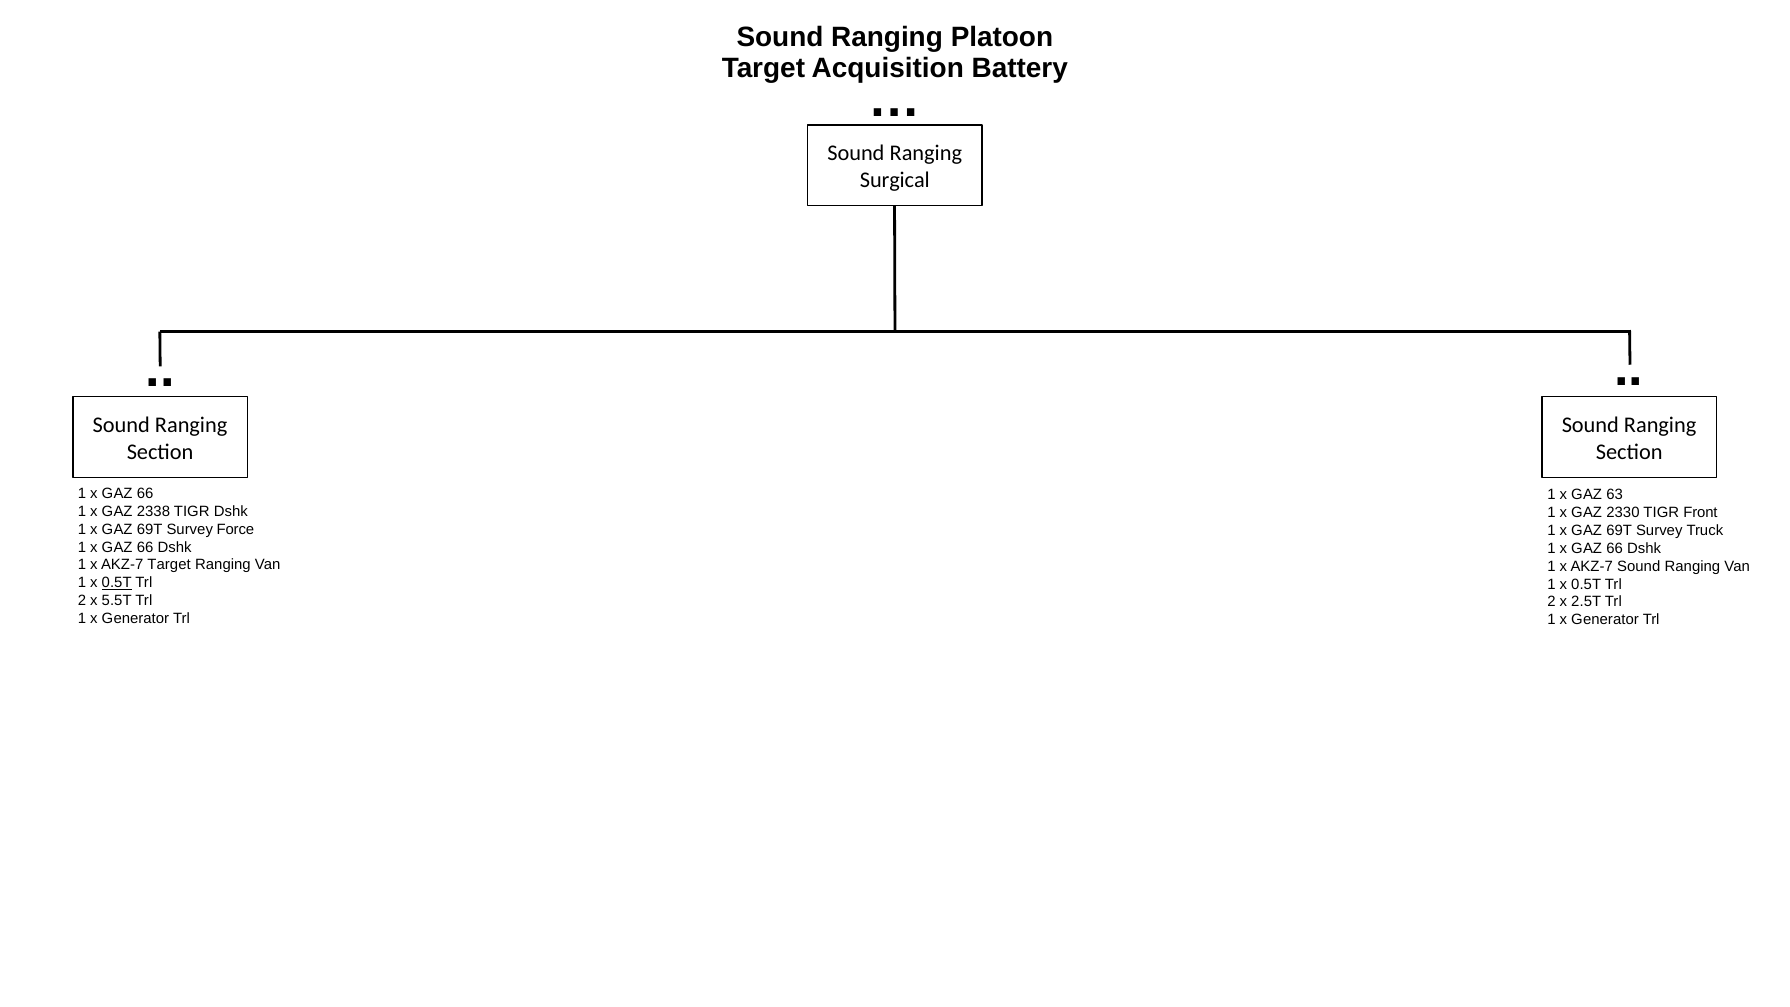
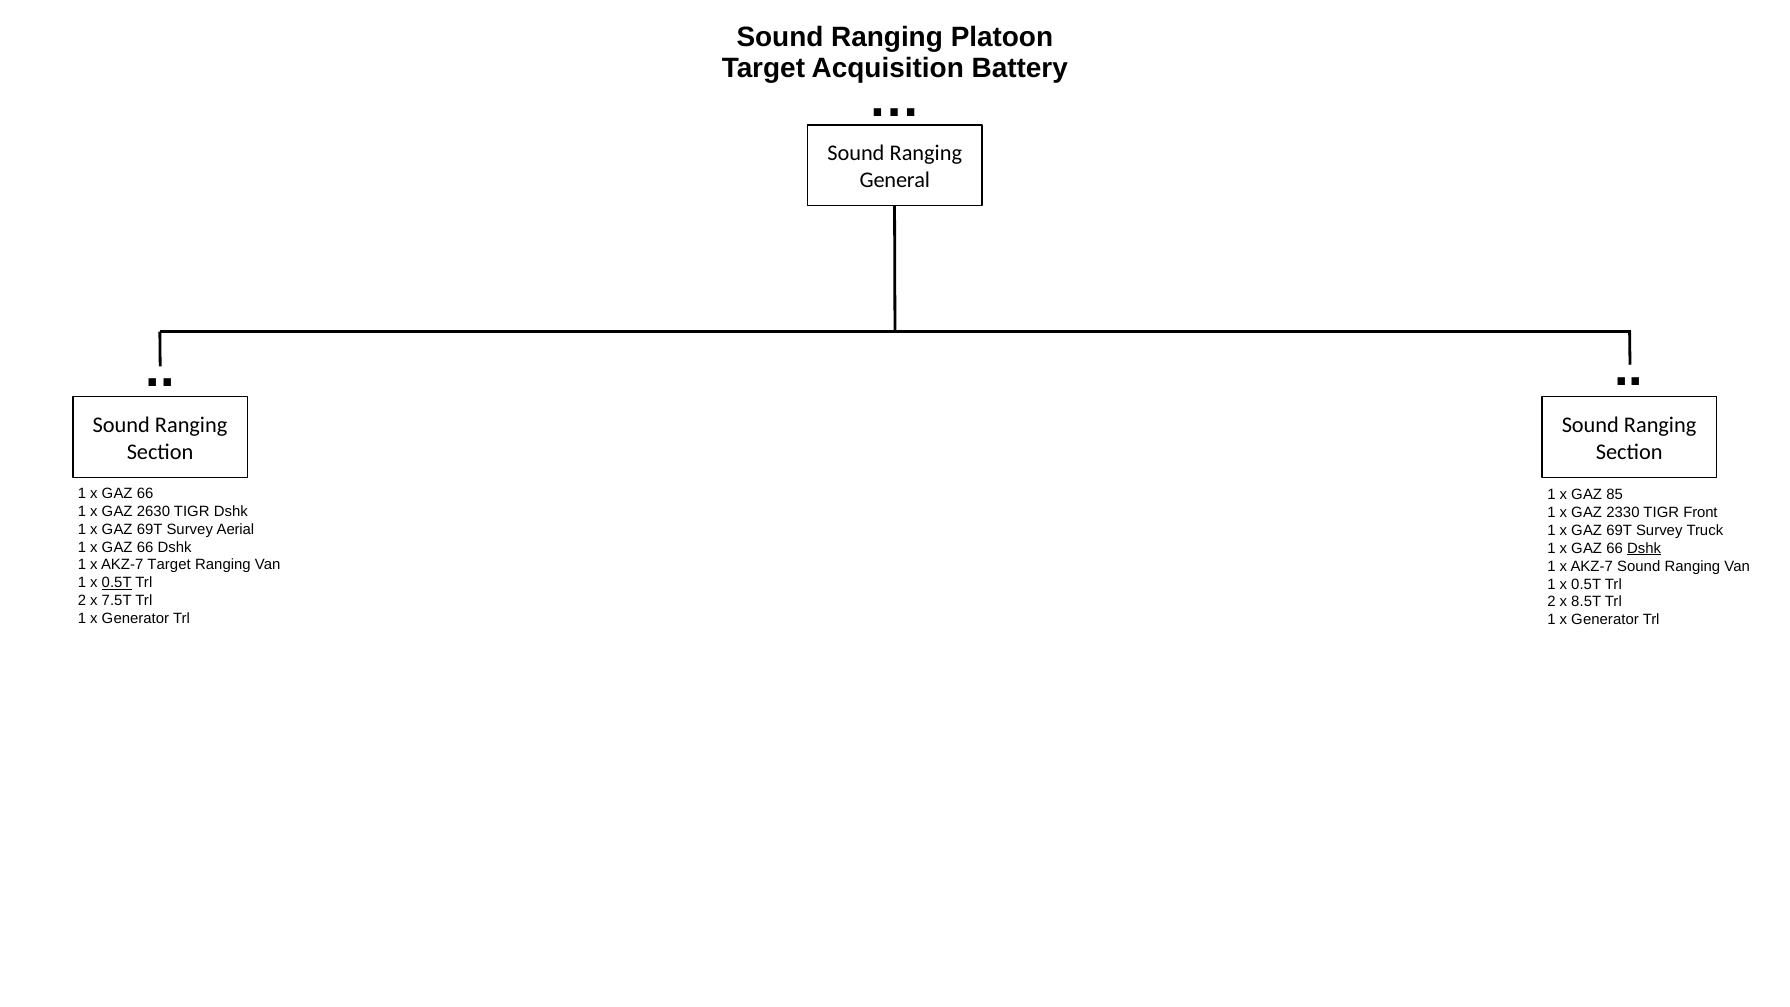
Surgical: Surgical -> General (895, 180)
63: 63 -> 85 (1615, 495)
2338: 2338 -> 2630 (153, 511)
Force: Force -> Aerial (235, 529)
Dshk underline: none -> present (1644, 548)
5.5T: 5.5T -> 7.5T (117, 601)
2.5T: 2.5T -> 8.5T (1586, 602)
